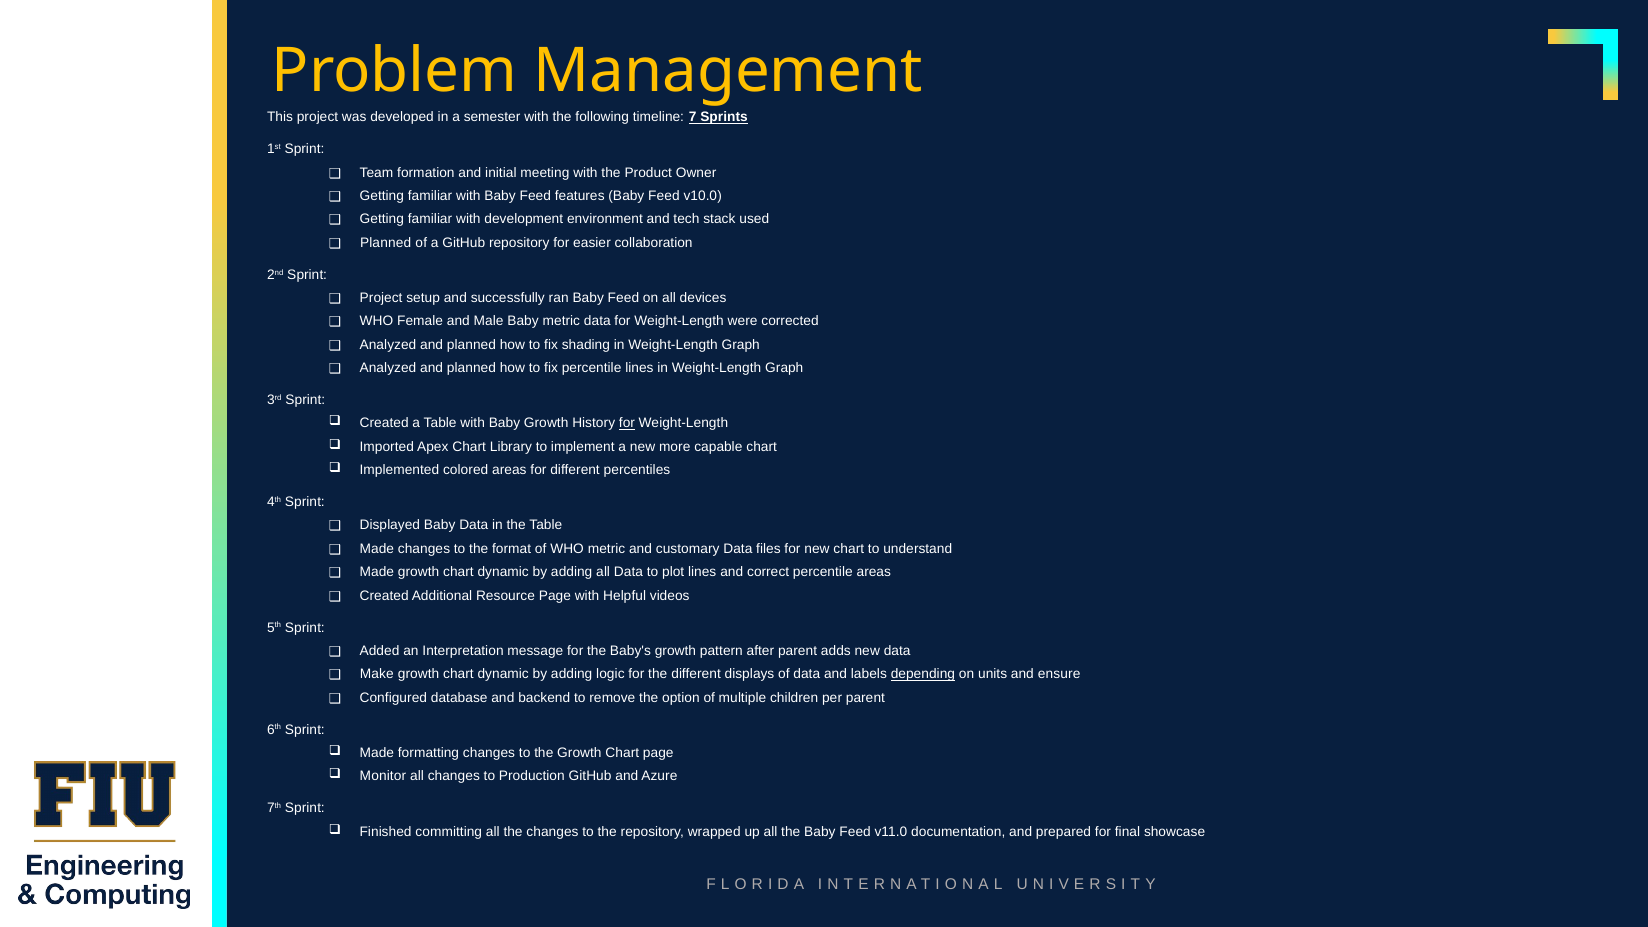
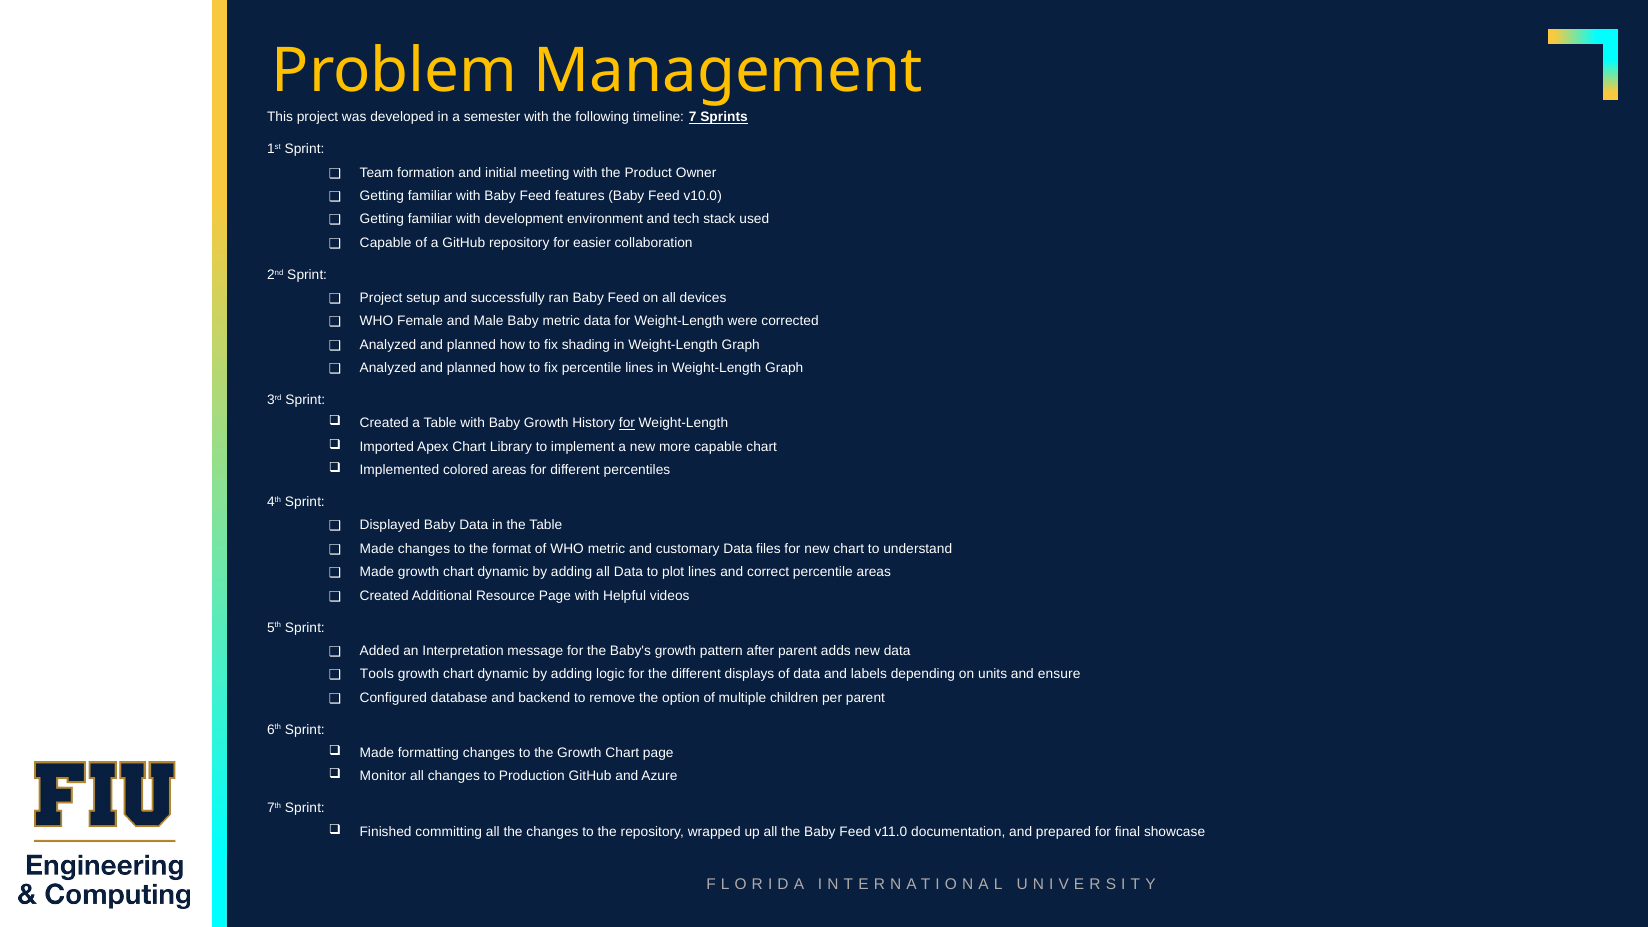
Planned: Planned -> Capable (386, 243)
Make: Make -> Tools (377, 674)
depending underline: present -> none (923, 674)
